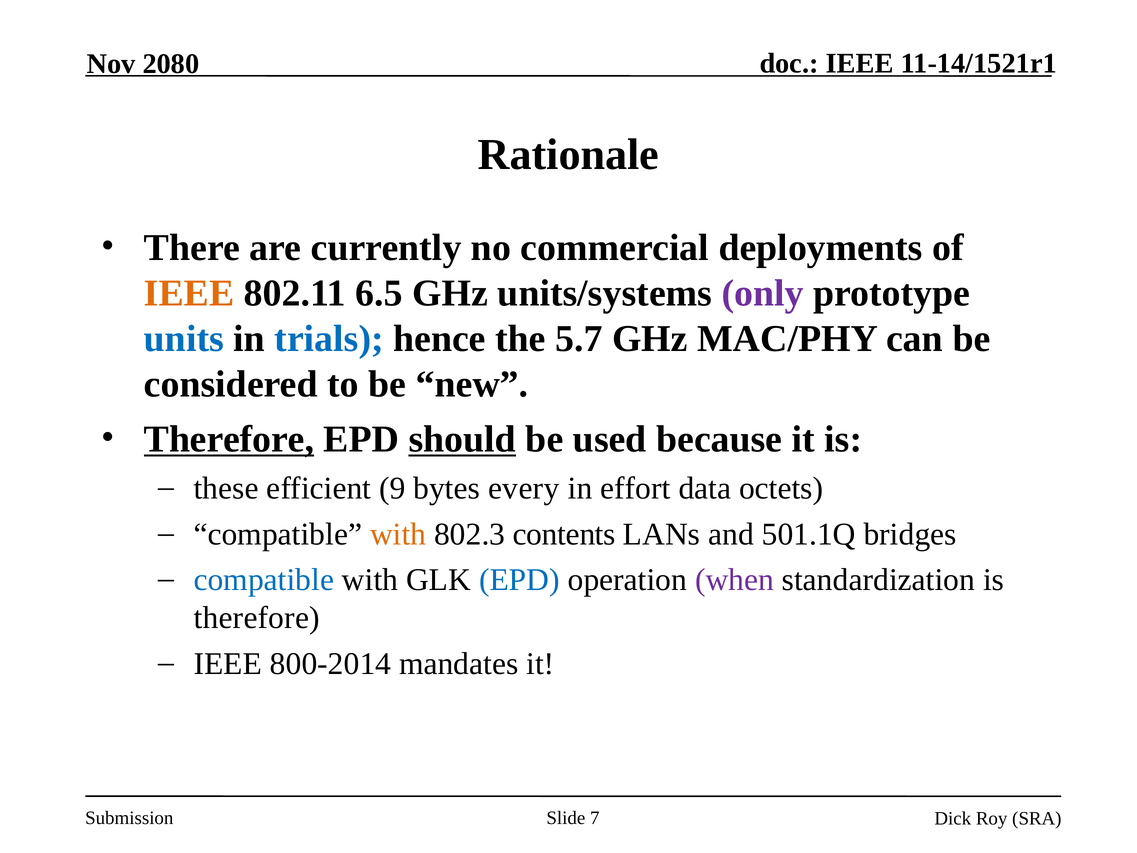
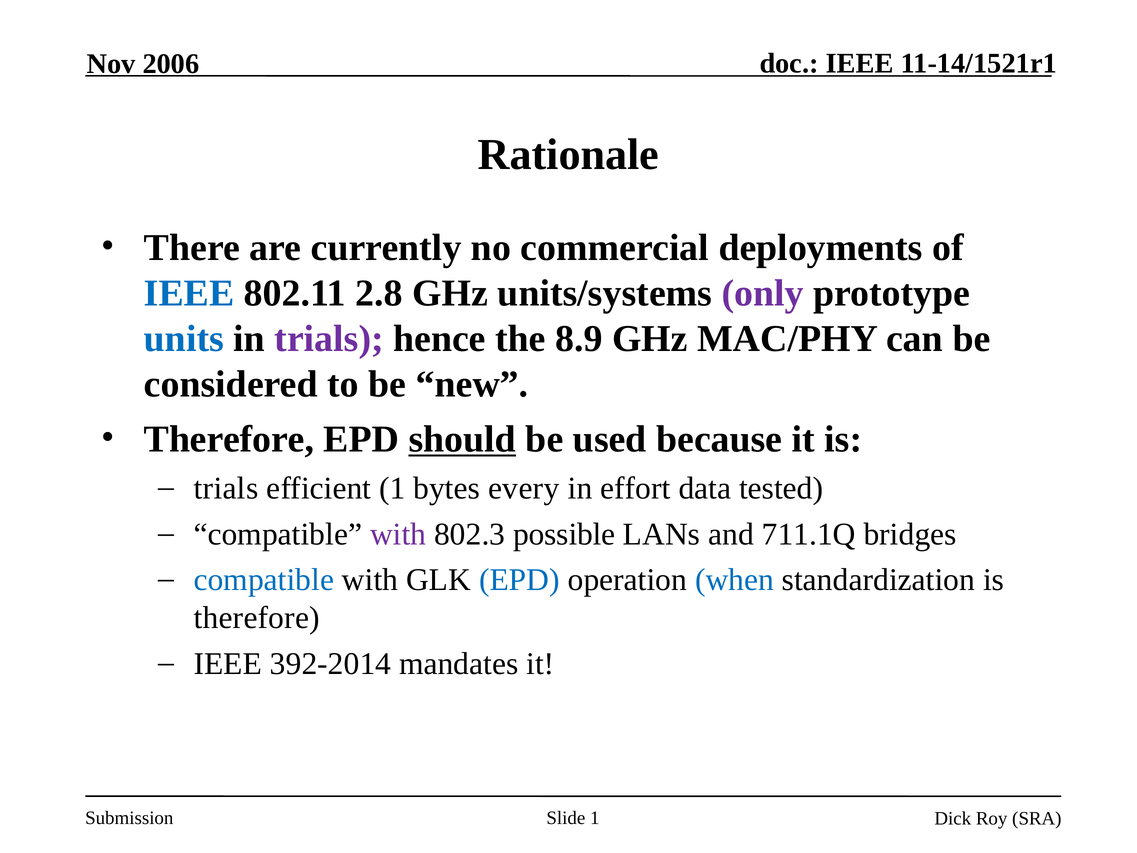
2080: 2080 -> 2006 (171, 64)
IEEE colour: orange -> blue (189, 293)
6.5: 6.5 -> 2.8 (379, 293)
trials colour: blue -> purple (329, 339)
5.7: 5.7 -> 8.9 (579, 339)
Therefore underline: present -> none (229, 439)
these: these -> trials (226, 488)
efficient 9: 9 -> 1 (392, 488)
octets: octets -> tested (781, 488)
with colour: orange -> purple (398, 534)
contents: contents -> possible (564, 534)
501.1Q: 501.1Q -> 711.1Q (809, 534)
when colour: purple -> blue (735, 580)
800-2014: 800-2014 -> 392-2014 (331, 663)
Slide 7: 7 -> 1 (595, 818)
